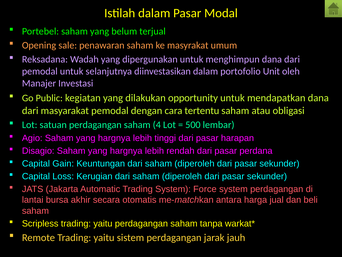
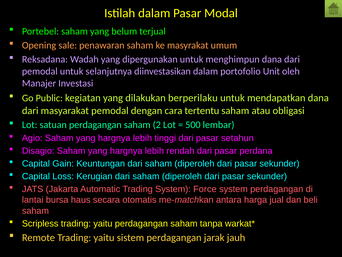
opportunity: opportunity -> berperilaku (193, 98)
4: 4 -> 2 (157, 125)
harapan: harapan -> setahun (237, 138)
akhir: akhir -> haus (81, 200)
